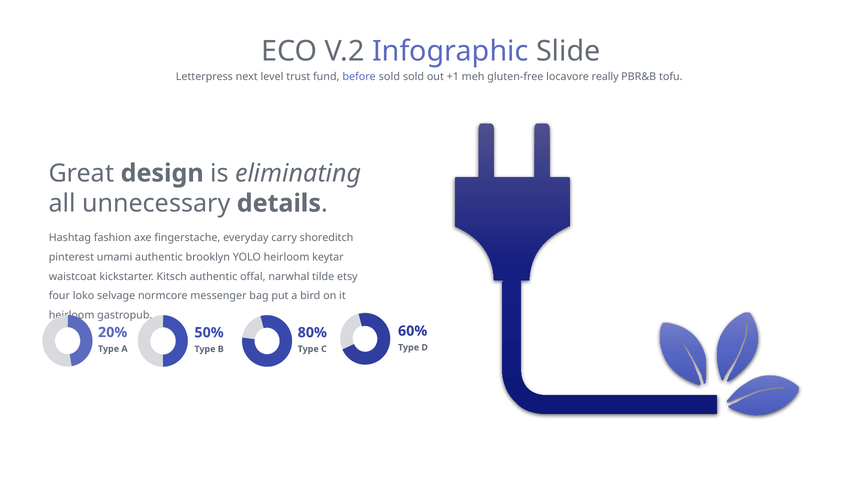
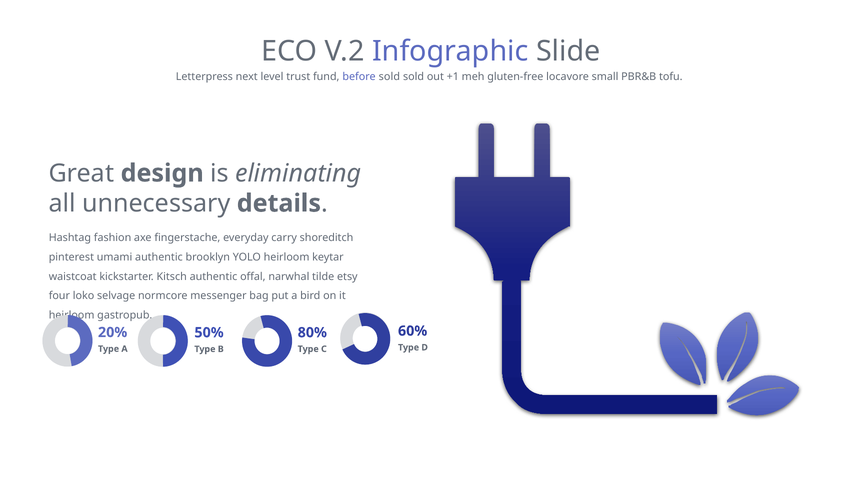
really: really -> small (605, 77)
